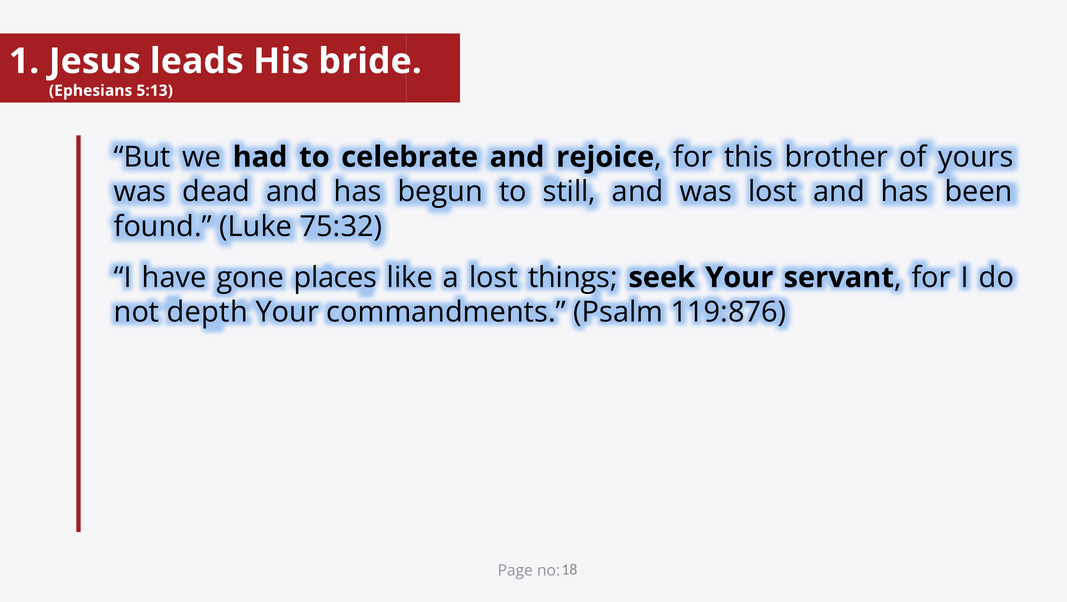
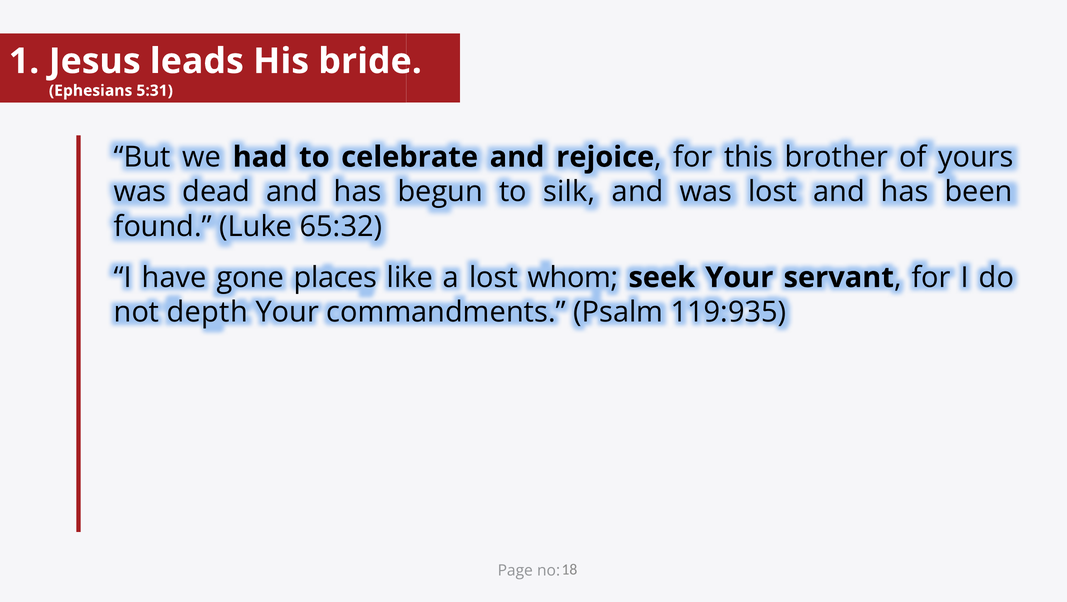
5:13: 5:13 -> 5:31 (155, 91)
still: still -> silk (569, 192)
75:32: 75:32 -> 65:32 (341, 227)
things: things -> whom (573, 277)
119:876: 119:876 -> 119:935 (728, 312)
